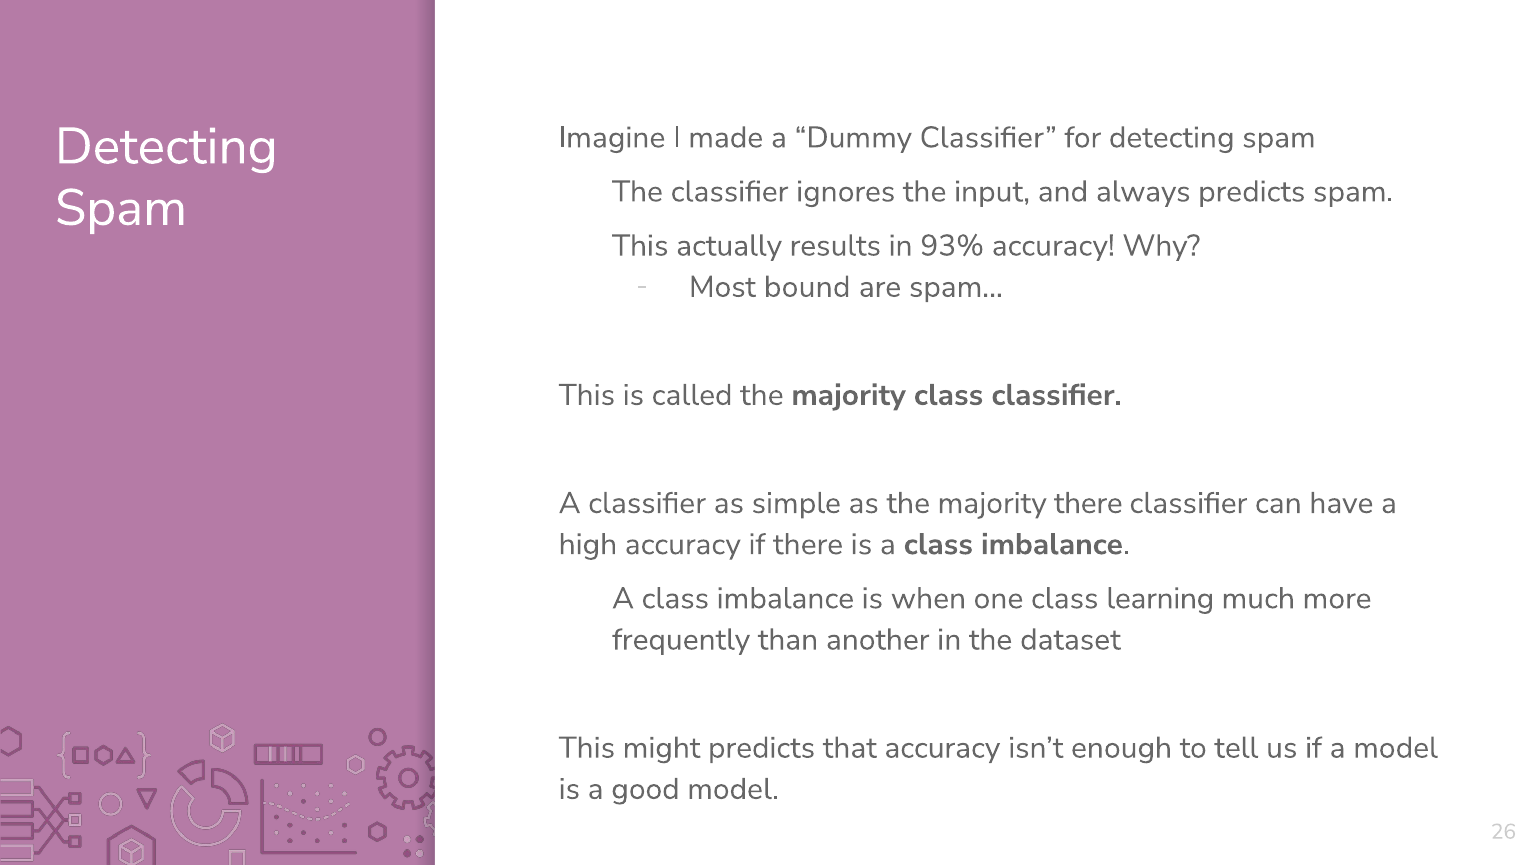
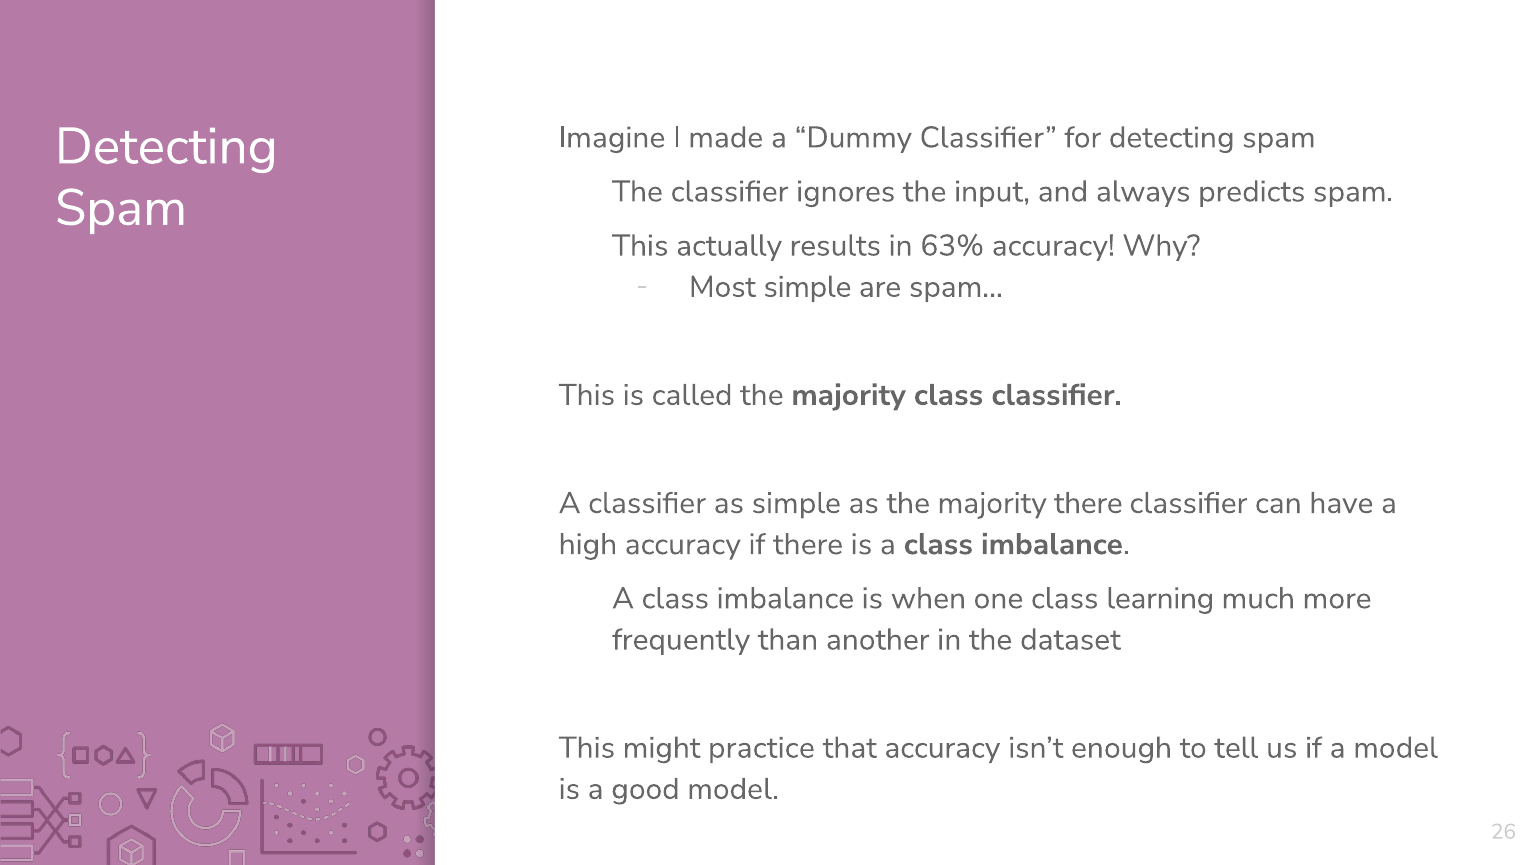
93%: 93% -> 63% (952, 246)
Most bound: bound -> simple (807, 287)
might predicts: predicts -> practice (761, 748)
